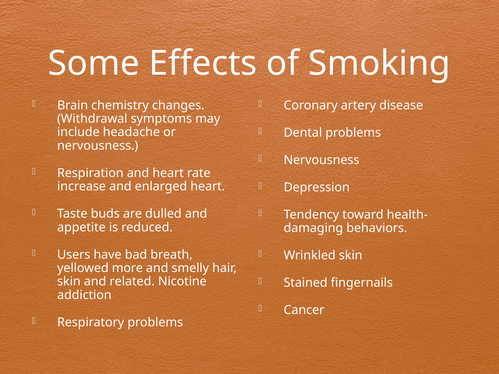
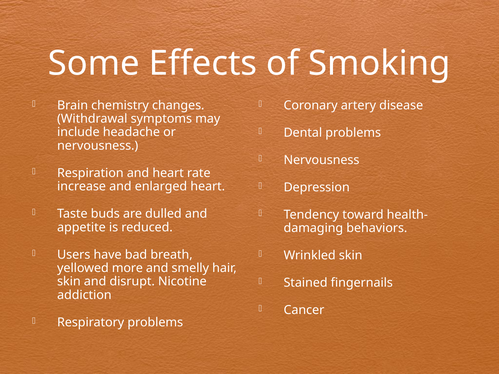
related: related -> disrupt (132, 282)
